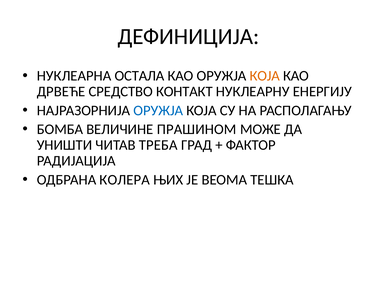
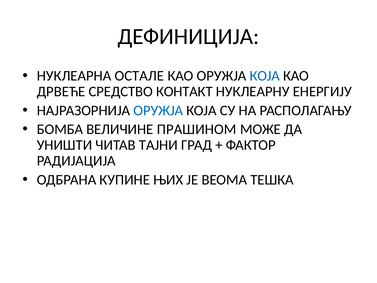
ОСТАЛА: ОСТАЛА -> ОСТАЛЕ (139, 76)
КОЈА colour: orange -> blue (265, 76)
ТРЕБА: ТРЕБА -> ТАЈНИ (158, 145)
КОЛЕРА: КОЛЕРА -> КУПИНЕ (125, 180)
